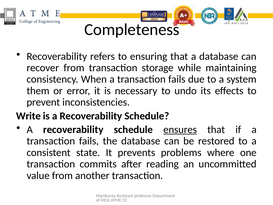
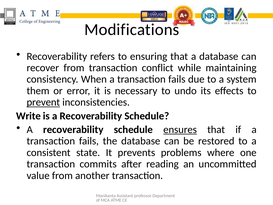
Completeness: Completeness -> Modifications (132, 30)
storage: storage -> conflict (158, 68)
prevent underline: none -> present (43, 102)
